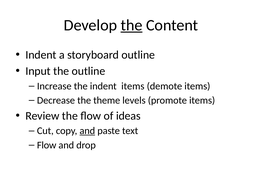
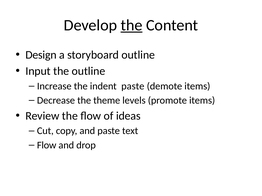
Indent: Indent -> Design (41, 55)
indent items: items -> paste (133, 86)
and underline: present -> none (87, 131)
